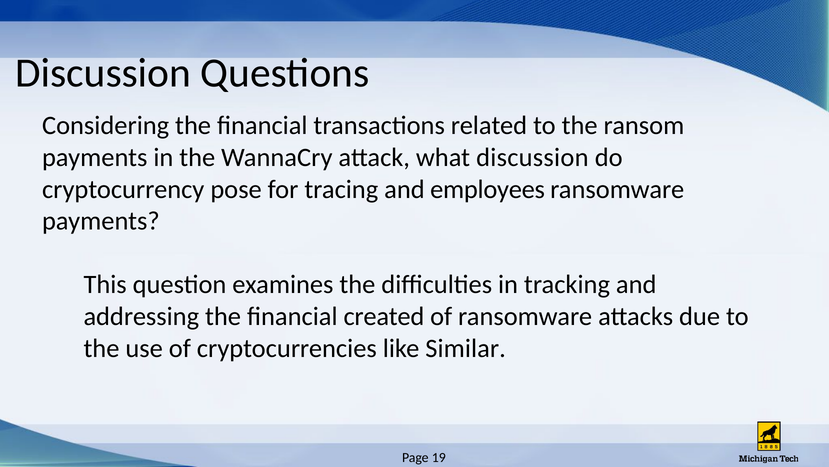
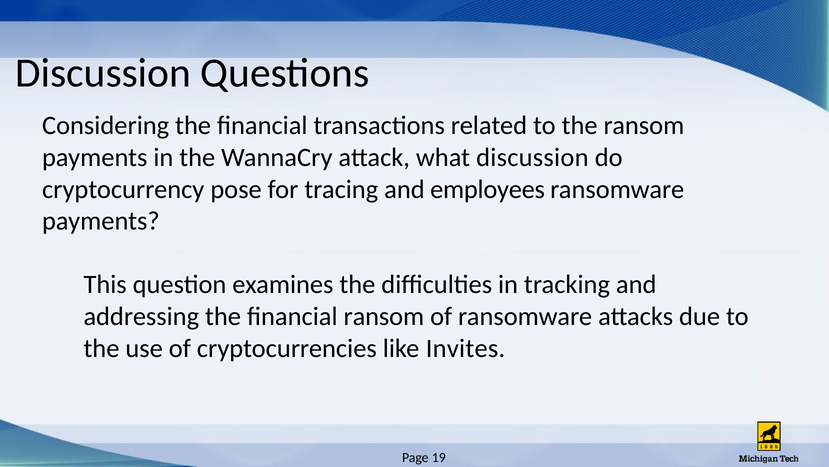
financial created: created -> ransom (384, 316)
Similar: Similar -> Invites (466, 348)
